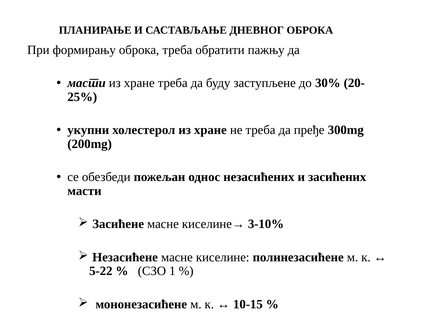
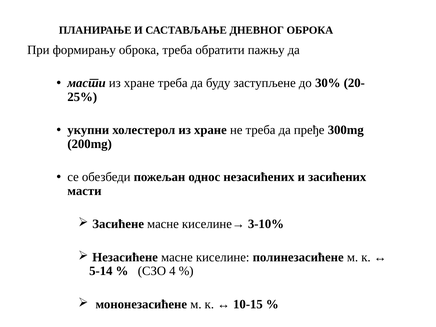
5-22: 5-22 -> 5-14 (101, 271)
1: 1 -> 4 (172, 271)
